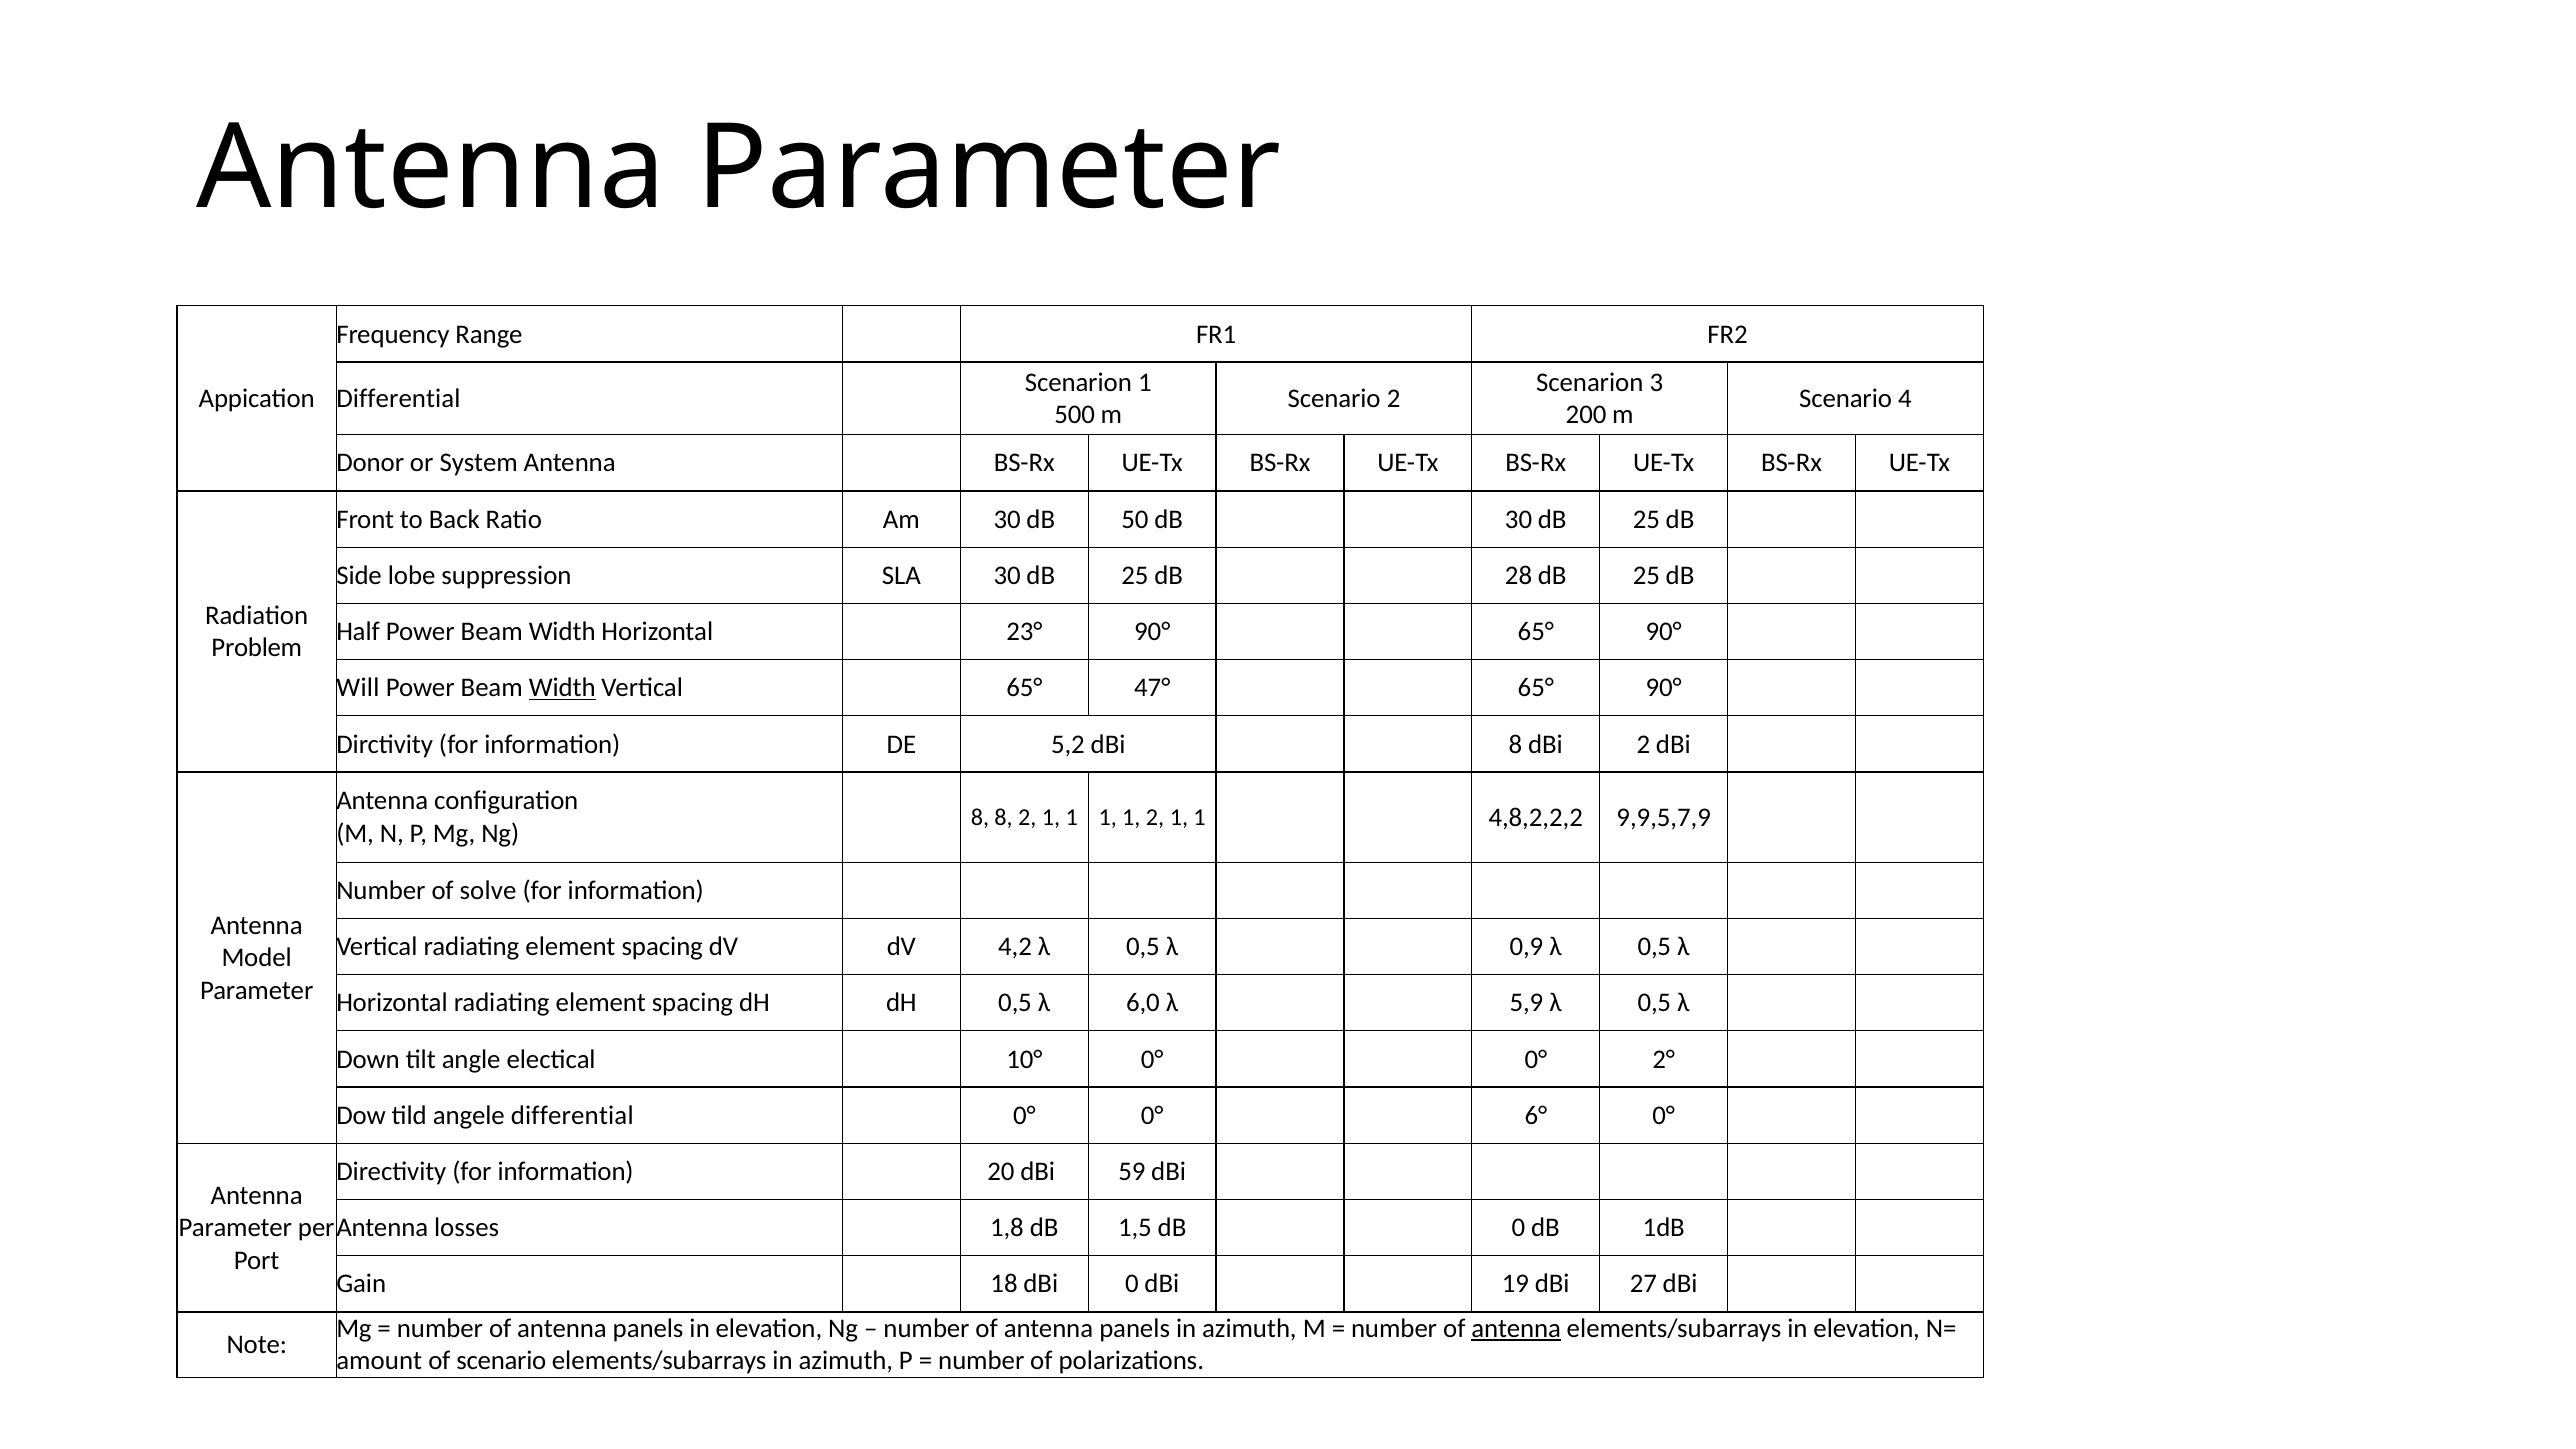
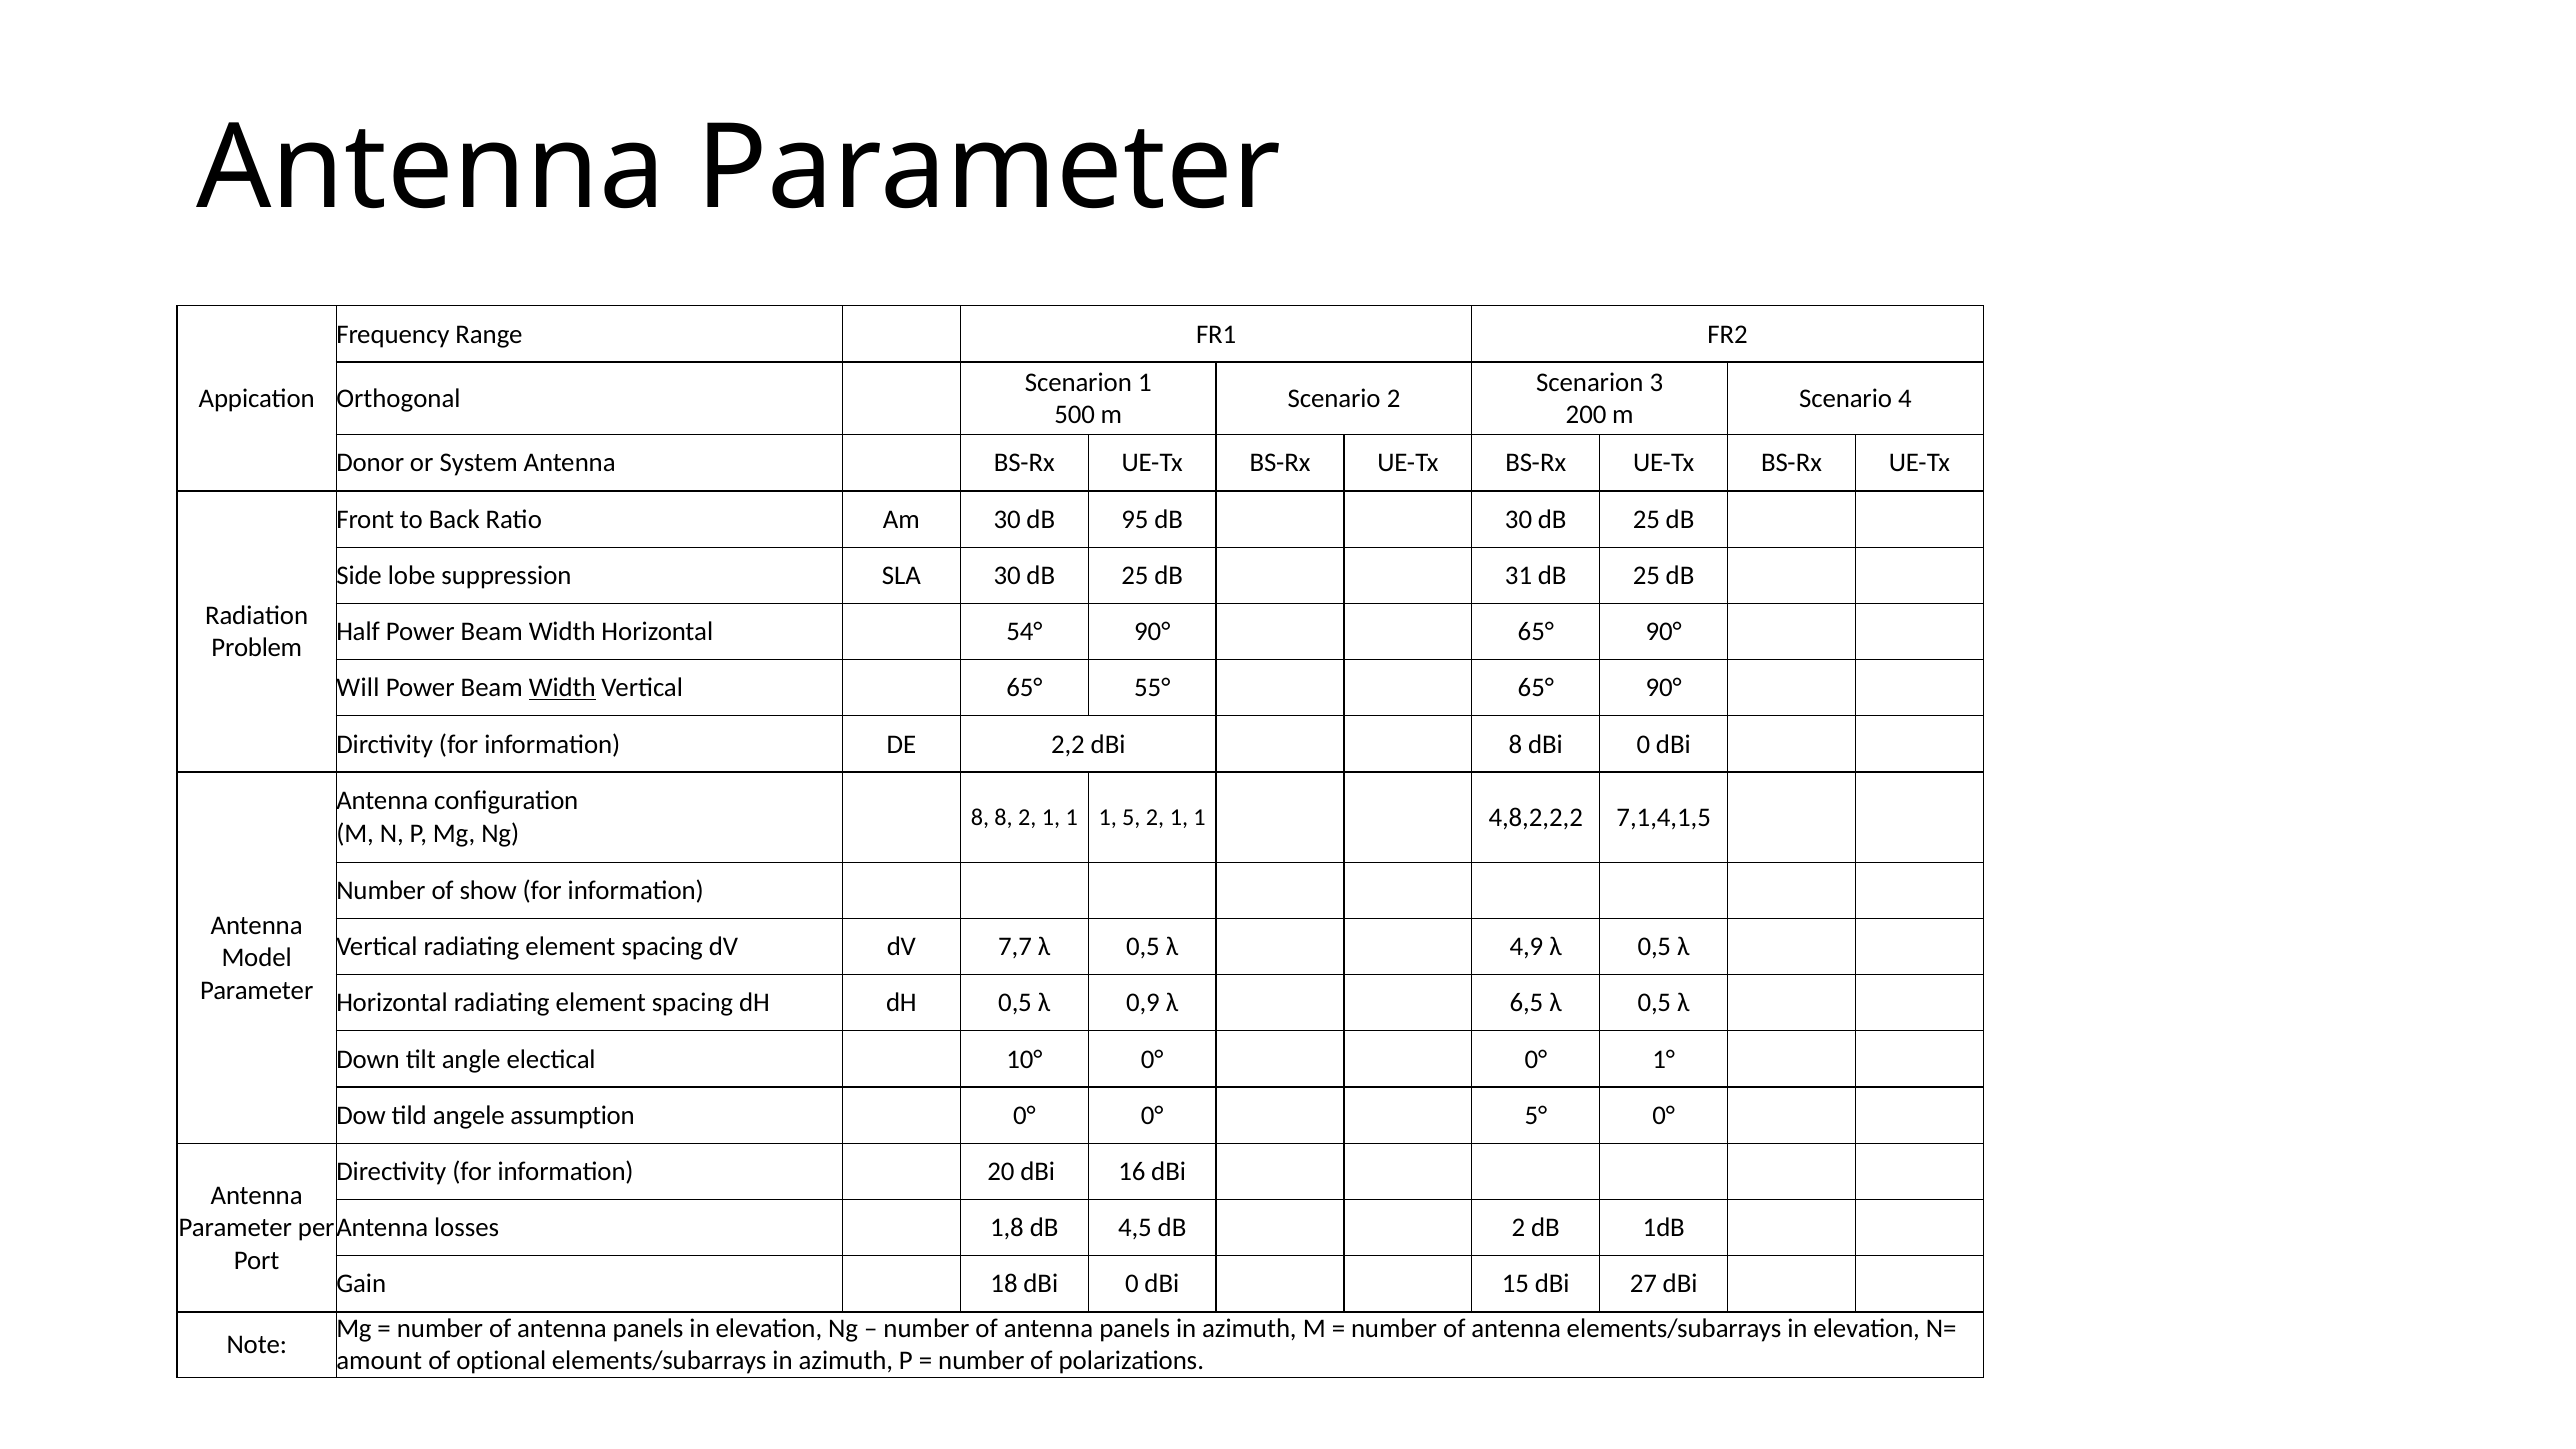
Differential: Differential -> Orthogonal (398, 399)
50: 50 -> 95 (1135, 519)
28: 28 -> 31 (1519, 576)
23°: 23° -> 54° (1024, 632)
47°: 47° -> 55° (1152, 688)
5,2: 5,2 -> 2,2 (1068, 744)
8 dBi 2: 2 -> 0 (1643, 744)
1 1 1 1: 1 -> 5 (1131, 817)
9,9,5,7,9: 9,9,5,7,9 -> 7,1,4,1,5 (1664, 817)
solve: solve -> show (488, 891)
4,2: 4,2 -> 7,7 (1015, 947)
0,9: 0,9 -> 4,9 (1527, 947)
6,0: 6,0 -> 0,9 (1143, 1003)
5,9: 5,9 -> 6,5 (1527, 1003)
2°: 2° -> 1° (1664, 1059)
angele differential: differential -> assumption (572, 1115)
6°: 6° -> 5° (1536, 1115)
59: 59 -> 16 (1132, 1172)
1,5: 1,5 -> 4,5 (1135, 1228)
dB 0: 0 -> 2 (1519, 1228)
19: 19 -> 15 (1516, 1284)
antenna underline: present -> none (1516, 1328)
of scenario: scenario -> optional (501, 1361)
